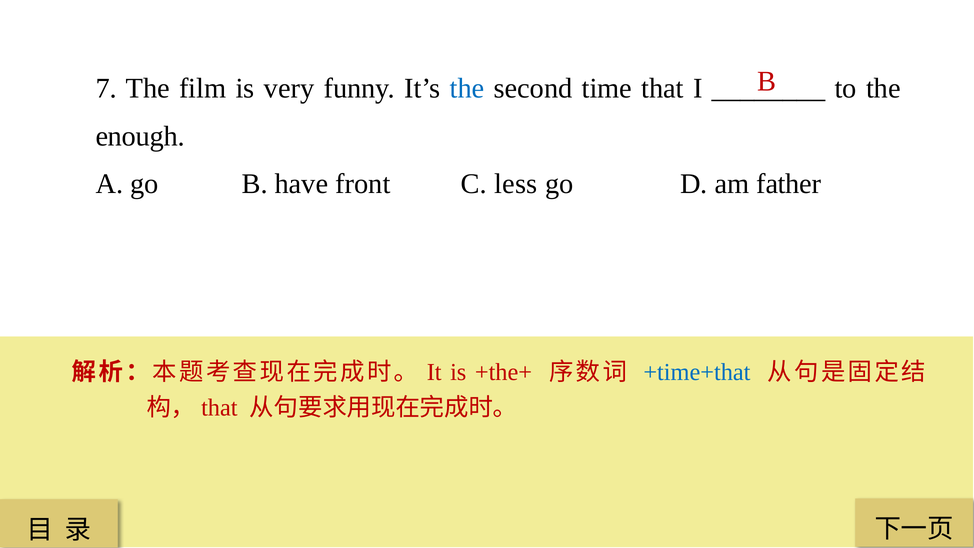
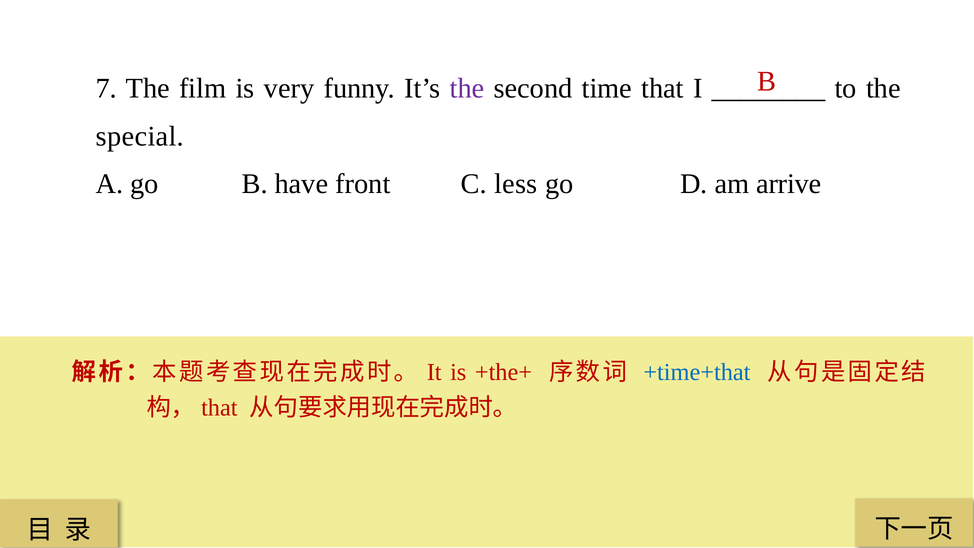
the colour: blue -> purple (467, 88)
enough: enough -> special (140, 136)
father: father -> arrive (789, 184)
